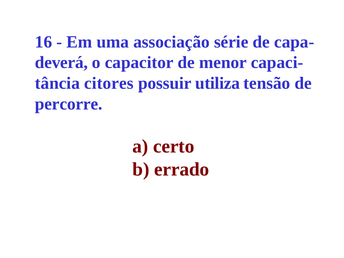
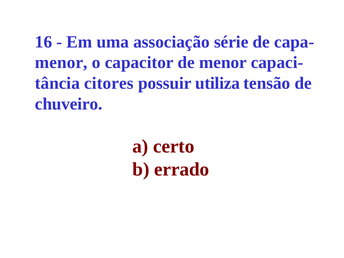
deverá: deverá -> menor (61, 63)
percorre: percorre -> chuveiro (69, 104)
